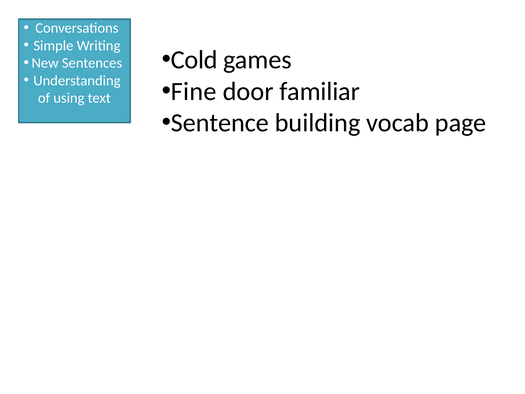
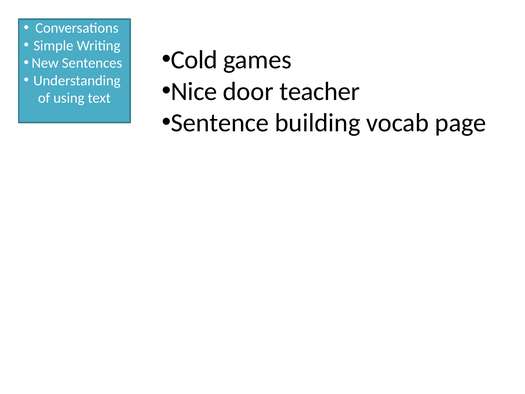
Fine: Fine -> Nice (194, 91)
familiar: familiar -> teacher (320, 91)
